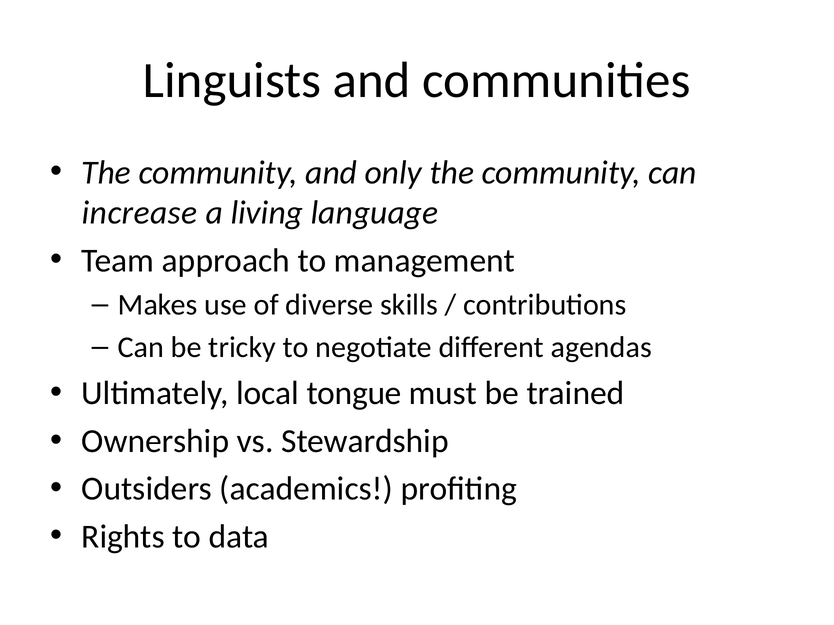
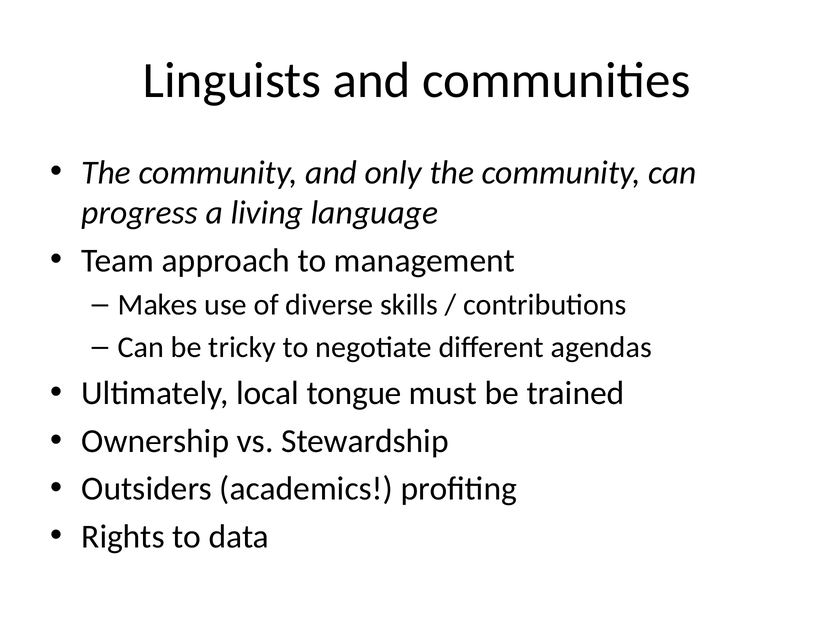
increase: increase -> progress (140, 213)
